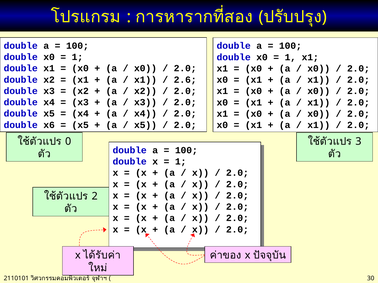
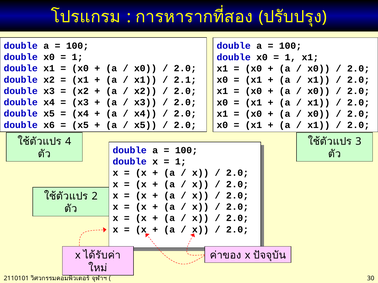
2.6: 2.6 -> 2.1 (185, 80)
0: 0 -> 4 (68, 142)
